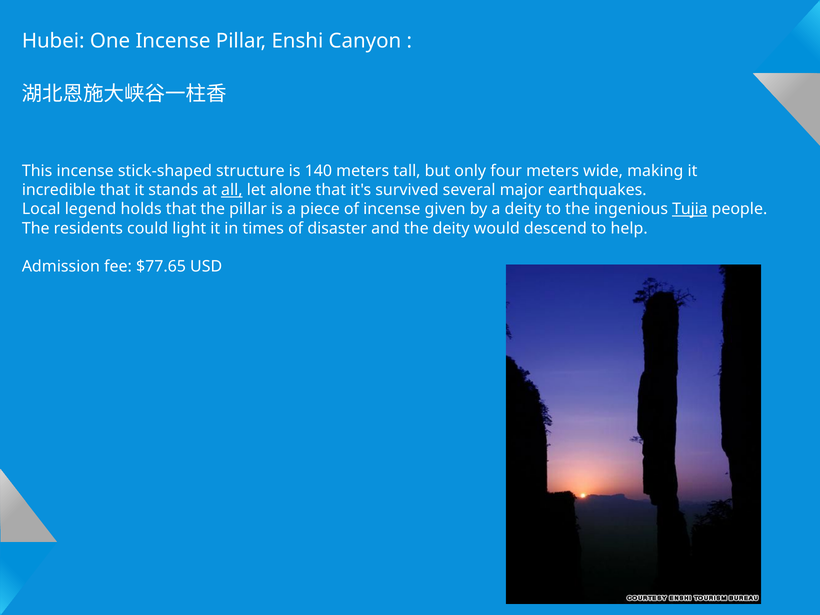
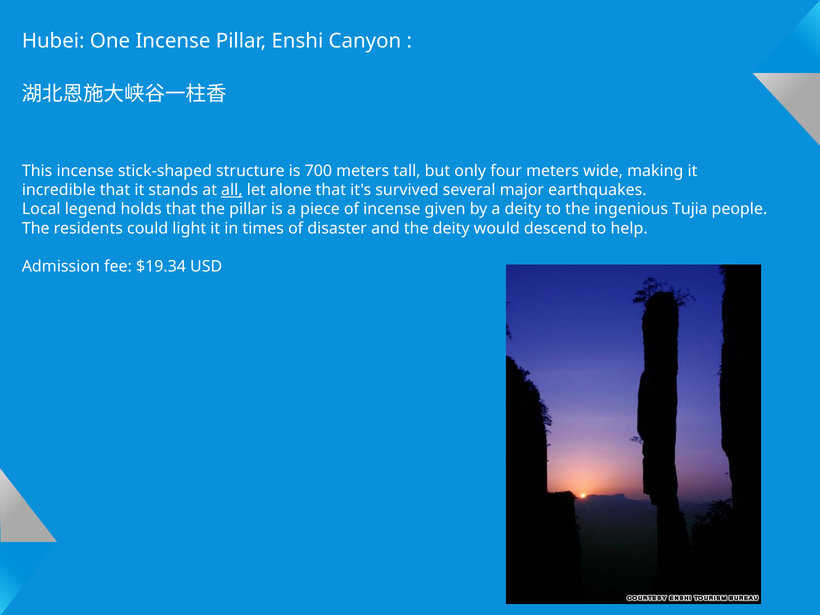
140: 140 -> 700 (318, 171)
Tujia underline: present -> none (690, 209)
$77.65: $77.65 -> $19.34 (161, 267)
